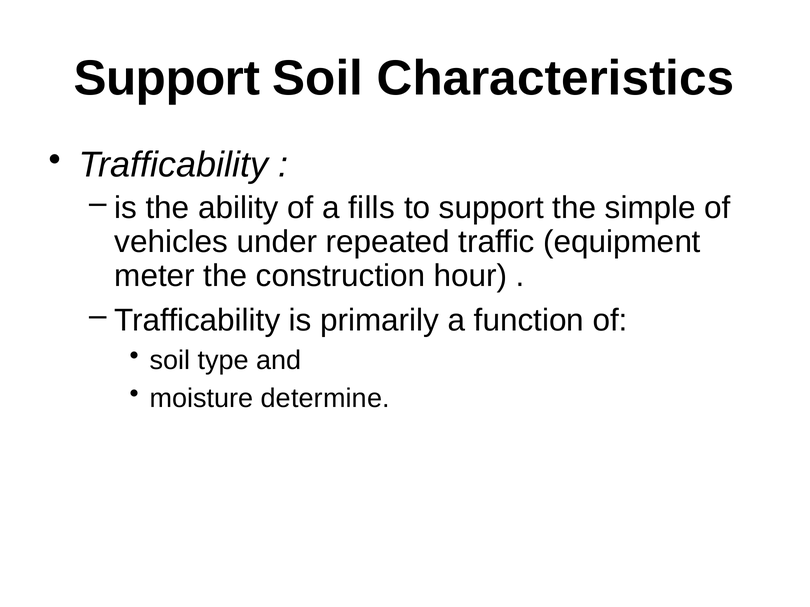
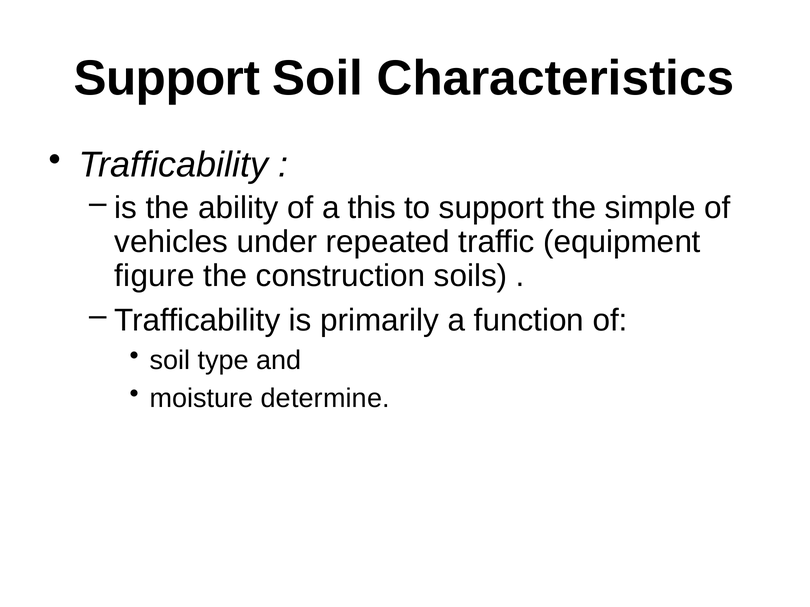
fills: fills -> this (372, 208)
meter: meter -> figure (154, 276)
hour: hour -> soils (471, 276)
